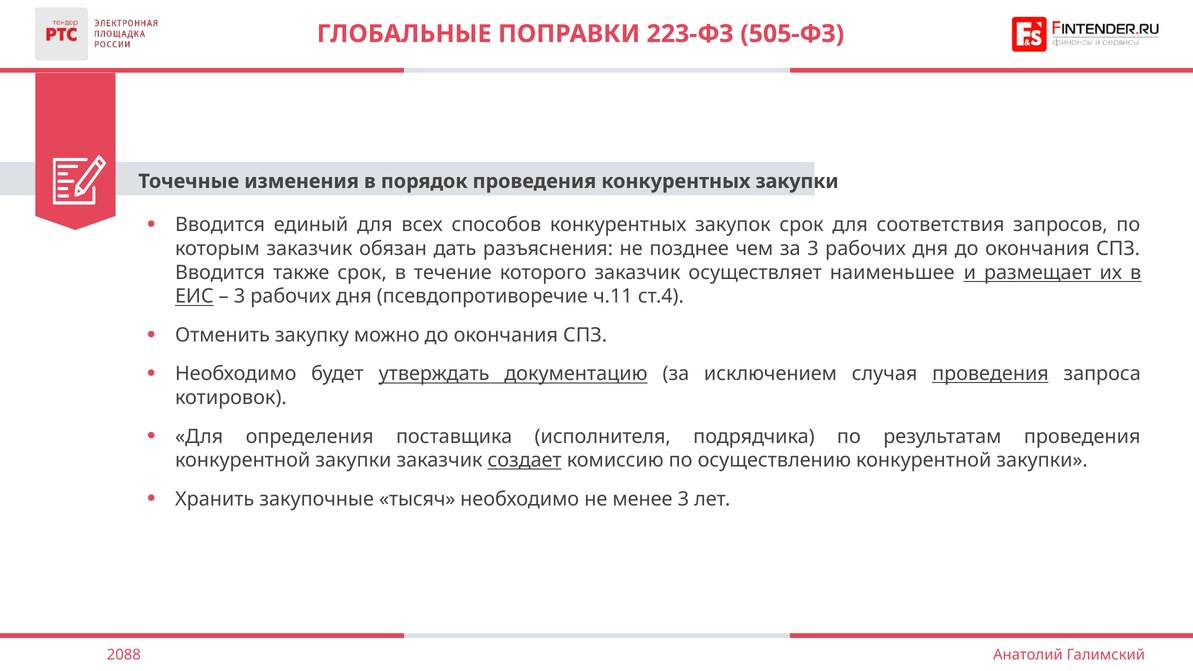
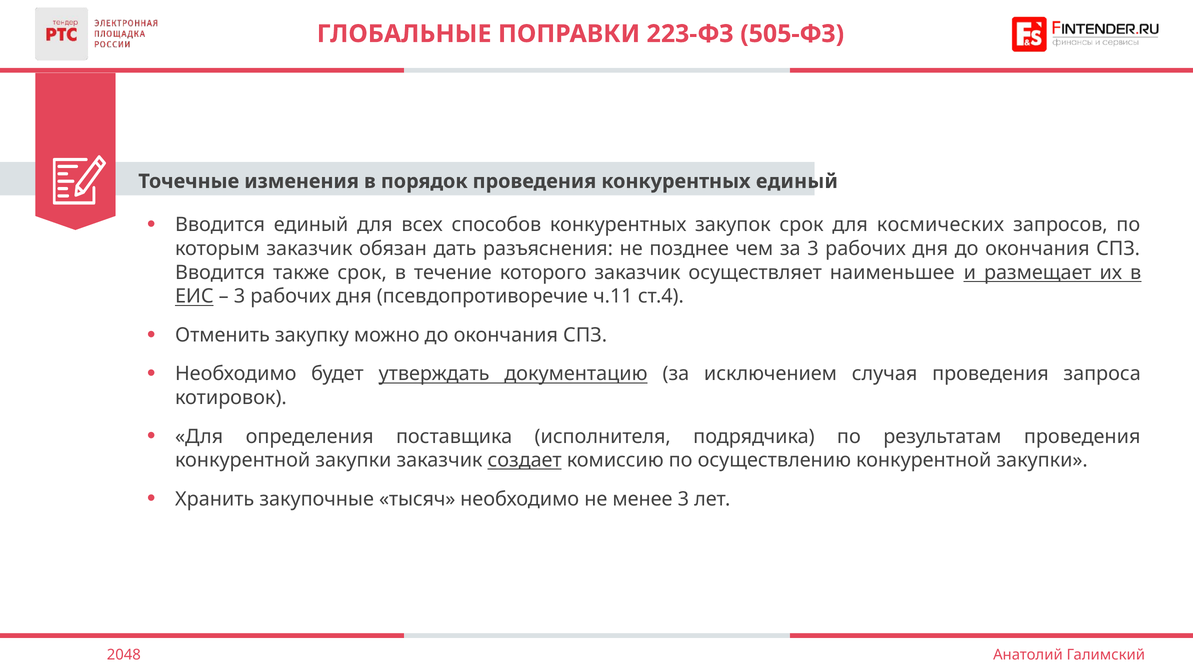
конкурентных закупки: закупки -> единый (797, 181)
соответствия: соответствия -> космических (940, 225)
проведения underline: present -> none (990, 374)
2088: 2088 -> 2048 (124, 655)
